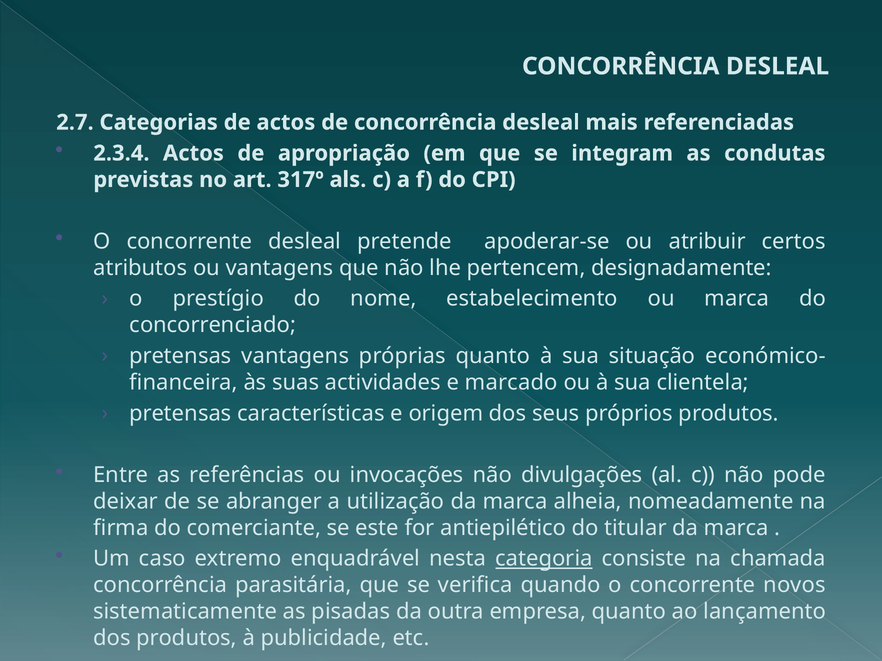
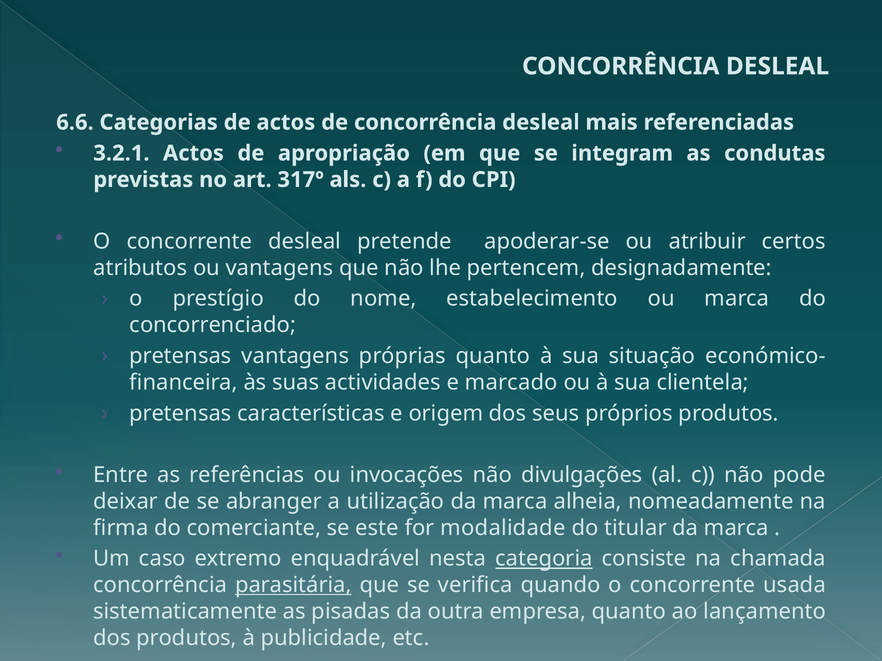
2.7: 2.7 -> 6.6 (75, 122)
2.3.4: 2.3.4 -> 3.2.1 (121, 153)
antiepilético: antiepilético -> modalidade (503, 528)
parasitária underline: none -> present (293, 586)
novos: novos -> usada (795, 586)
